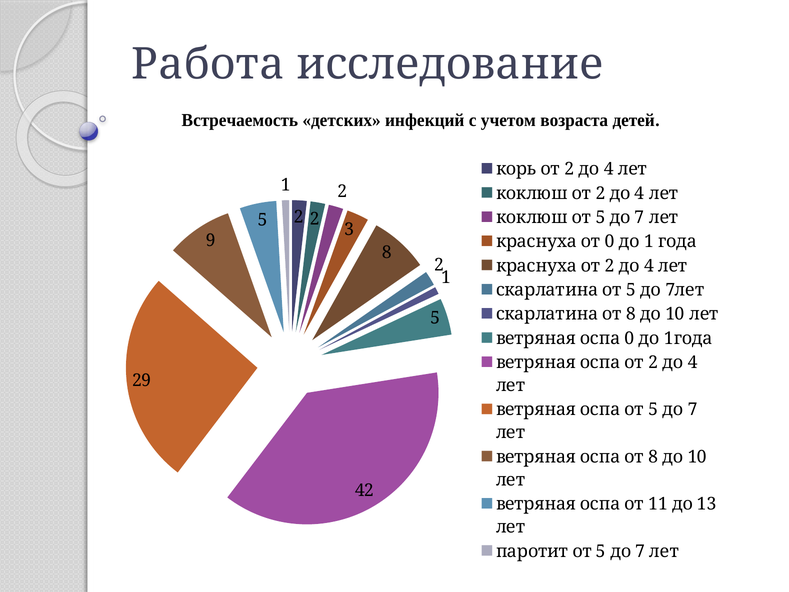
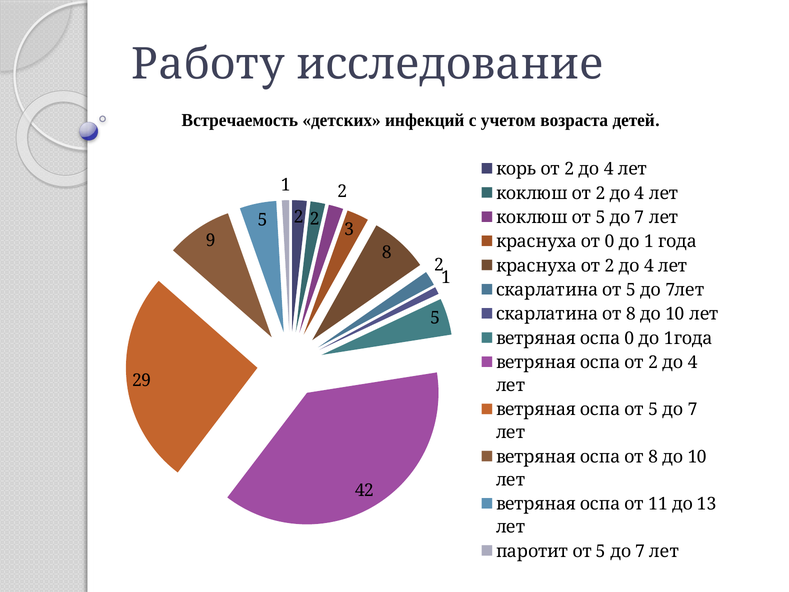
Работа: Работа -> Работу (208, 64)
